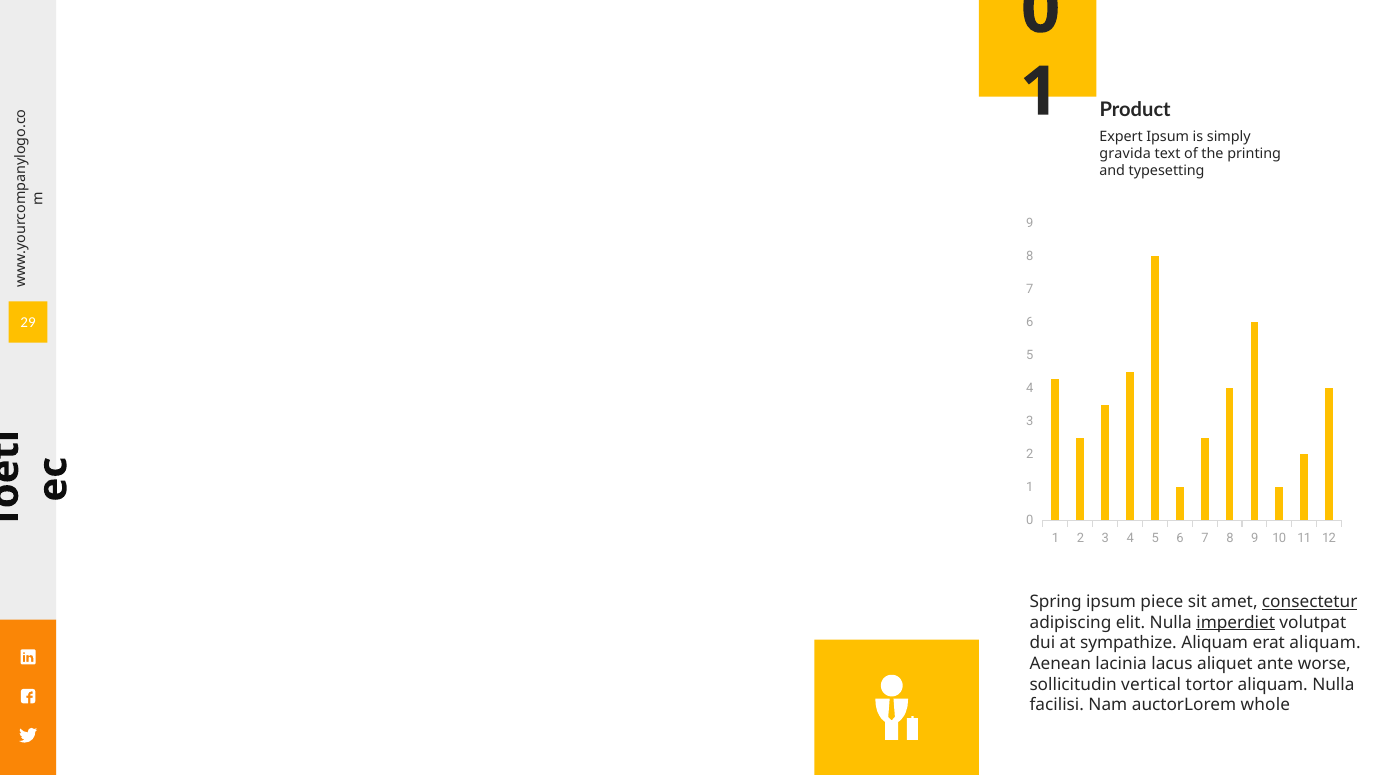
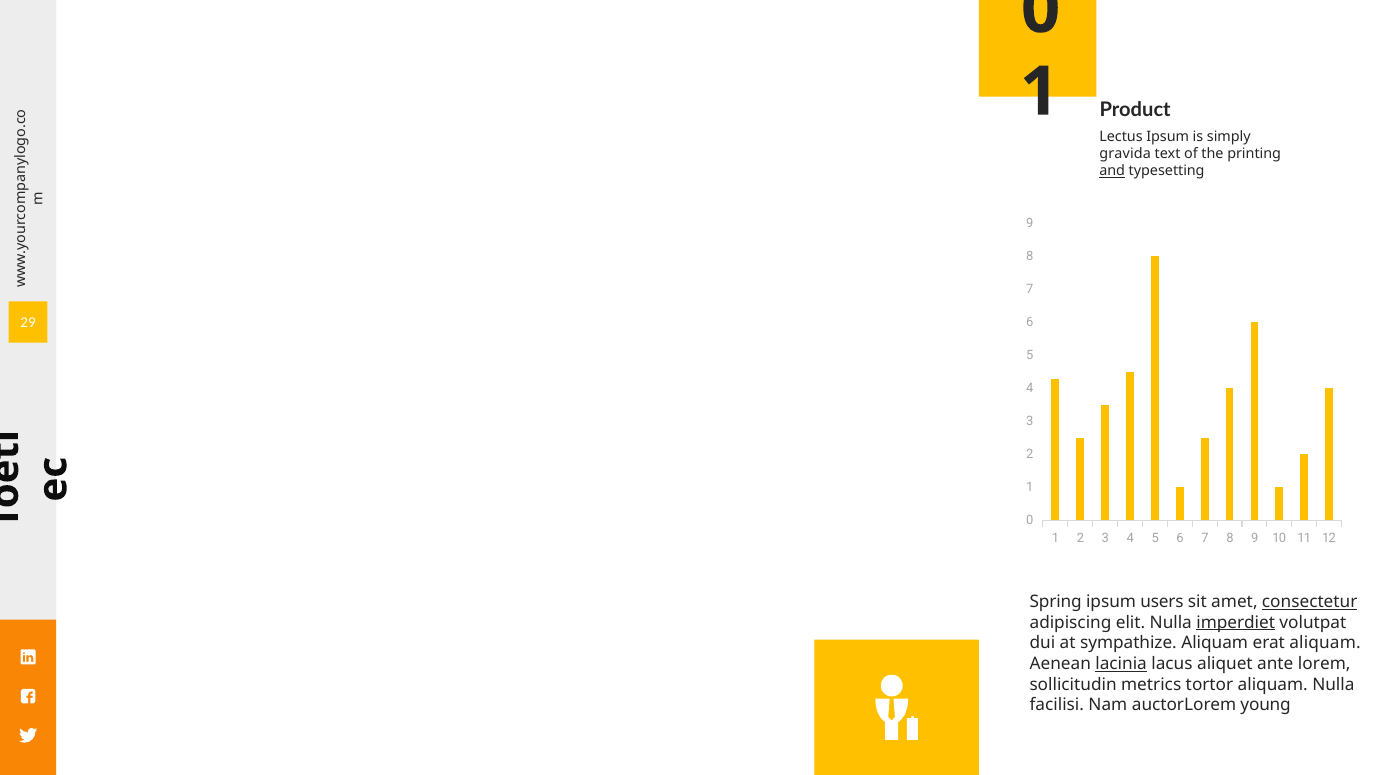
Expert: Expert -> Lectus (1121, 137)
and underline: none -> present (1112, 171)
piece: piece -> users (1162, 602)
lacinia underline: none -> present (1121, 664)
worse: worse -> lorem (1324, 664)
vertical: vertical -> metrics (1151, 685)
whole: whole -> young (1266, 706)
